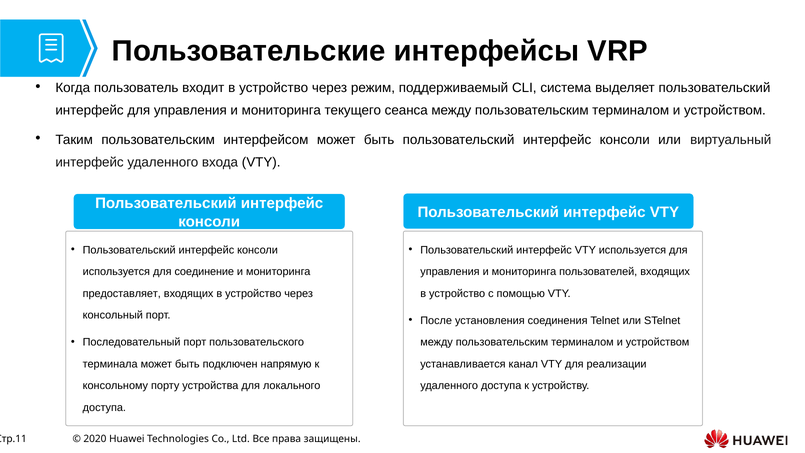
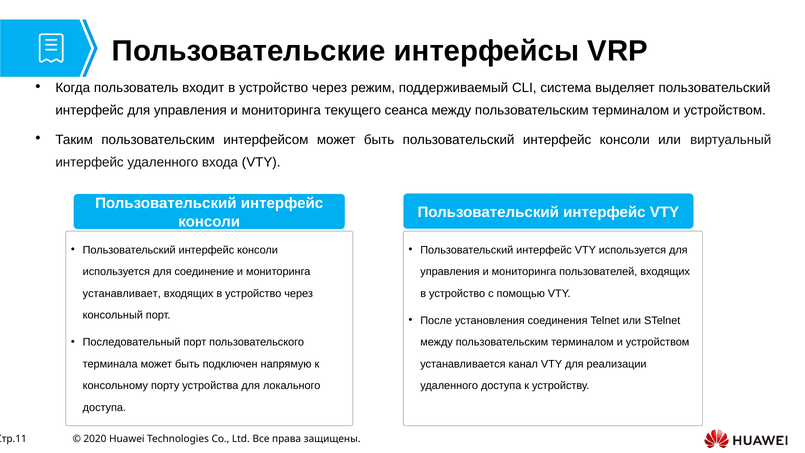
предоставляет: предоставляет -> устанавливает (122, 293)
